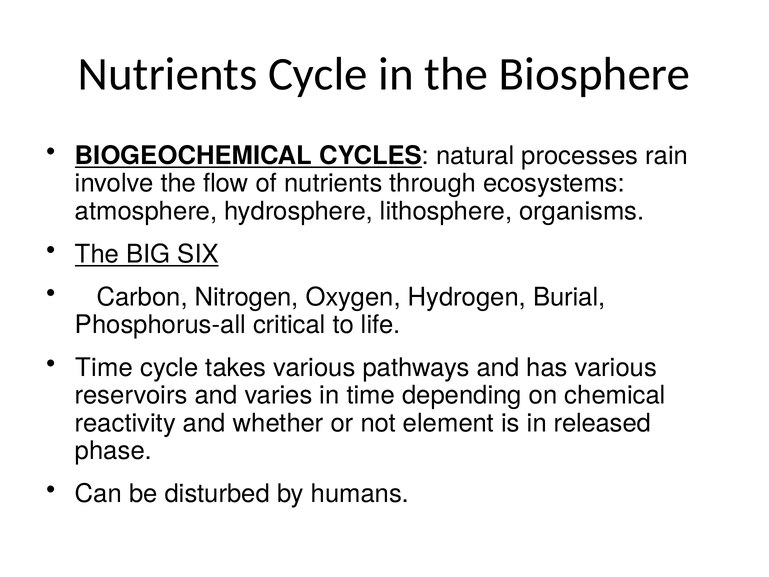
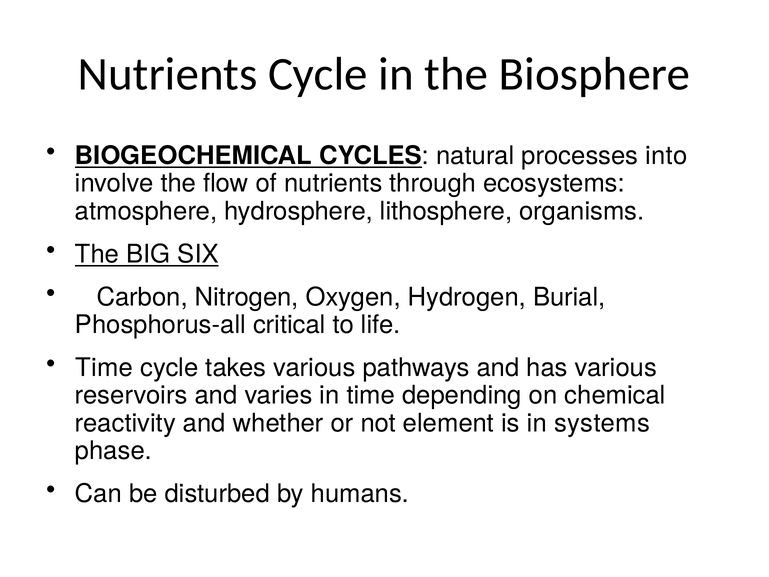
rain: rain -> into (667, 156)
released: released -> systems (602, 423)
